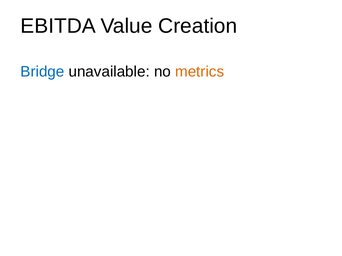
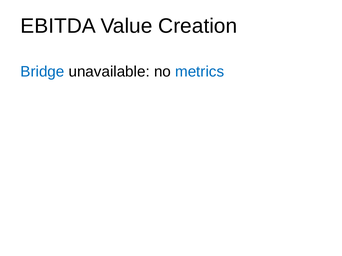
metrics colour: orange -> blue (200, 72)
